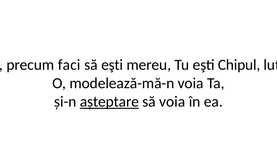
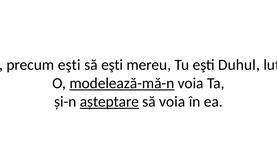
precum faci: faci -> eşti (69, 65)
Chipul: Chipul -> Duhul (239, 65)
modelează-mă-n underline: none -> present (122, 83)
